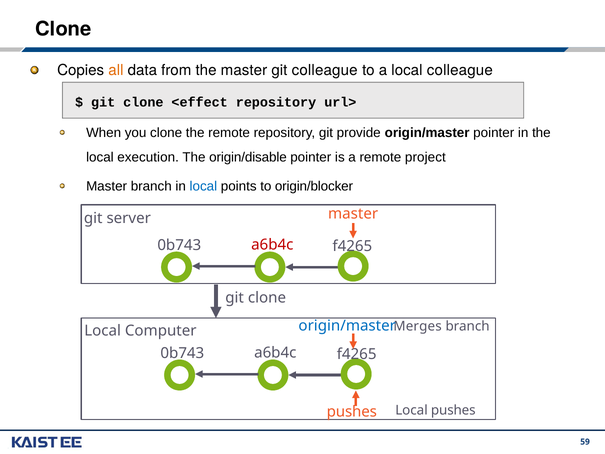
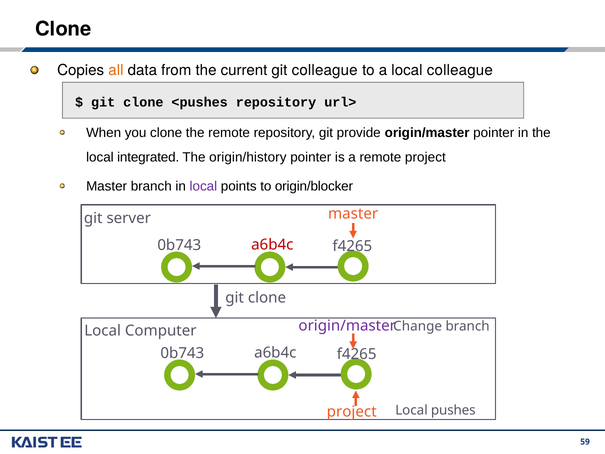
the master: master -> current (244, 70)
<effect: <effect -> <pushes (200, 102)
execution: execution -> integrated (148, 157)
origin/disable: origin/disable -> origin/history (248, 157)
local colour: blue -> purple (203, 186)
origin/master colour: blue -> purple (347, 326)
Merges: Merges -> Change (418, 326)
pushes: pushes -> project (352, 412)
